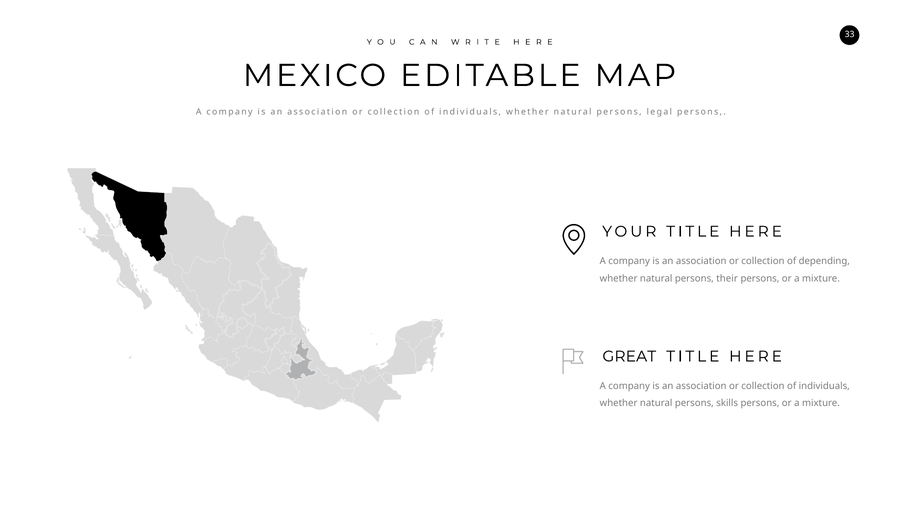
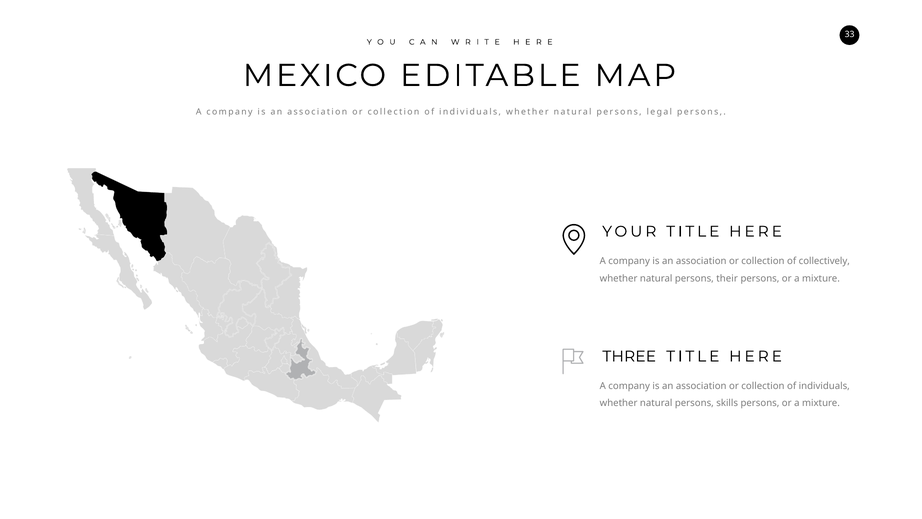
depending: depending -> collectively (824, 261)
GREAT: GREAT -> THREE (629, 356)
